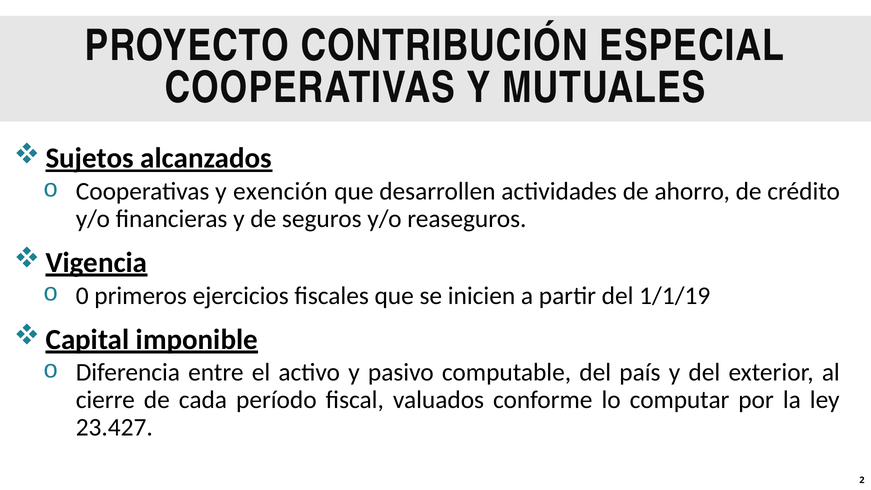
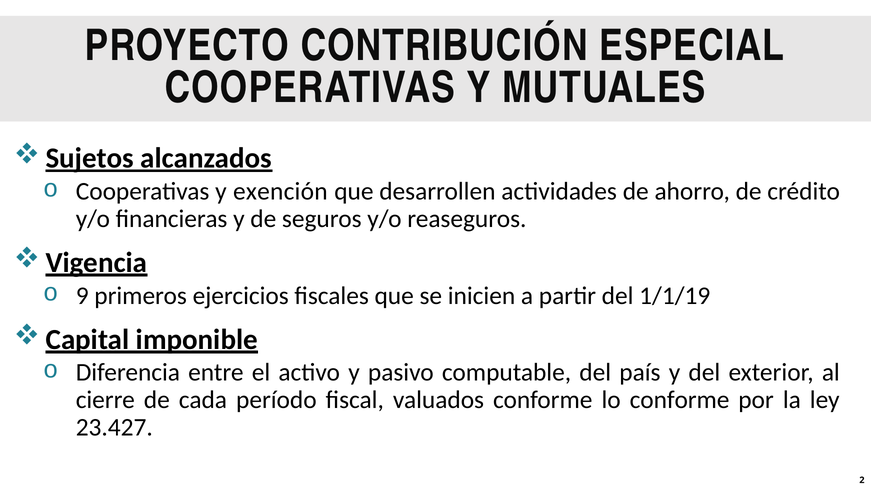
0: 0 -> 9 (82, 296)
lo computar: computar -> conforme (680, 400)
